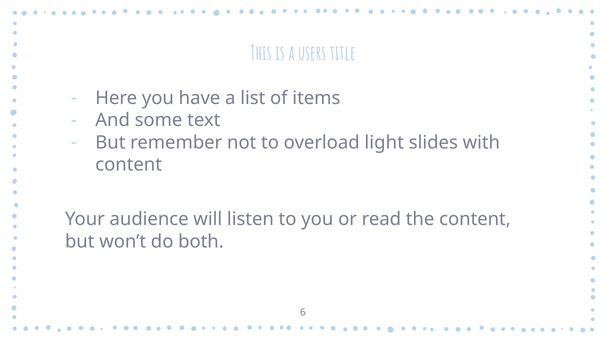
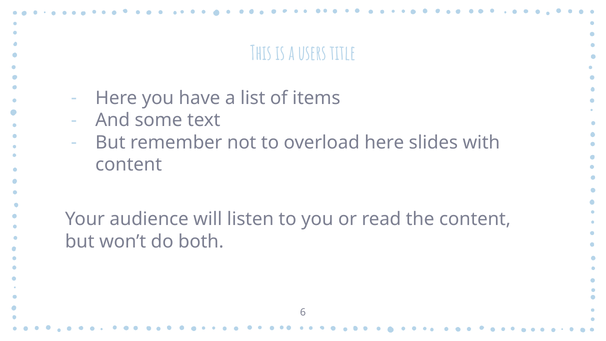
overload light: light -> here (384, 142)
